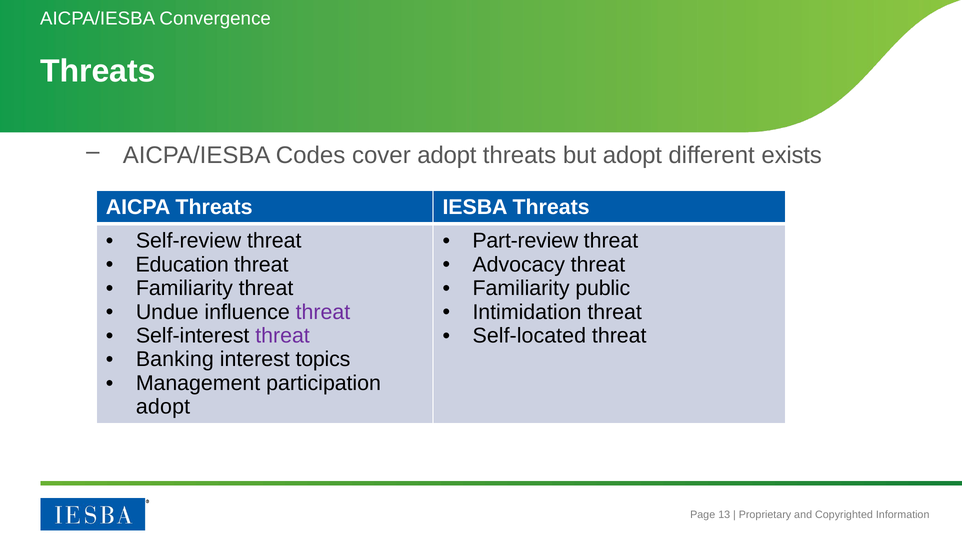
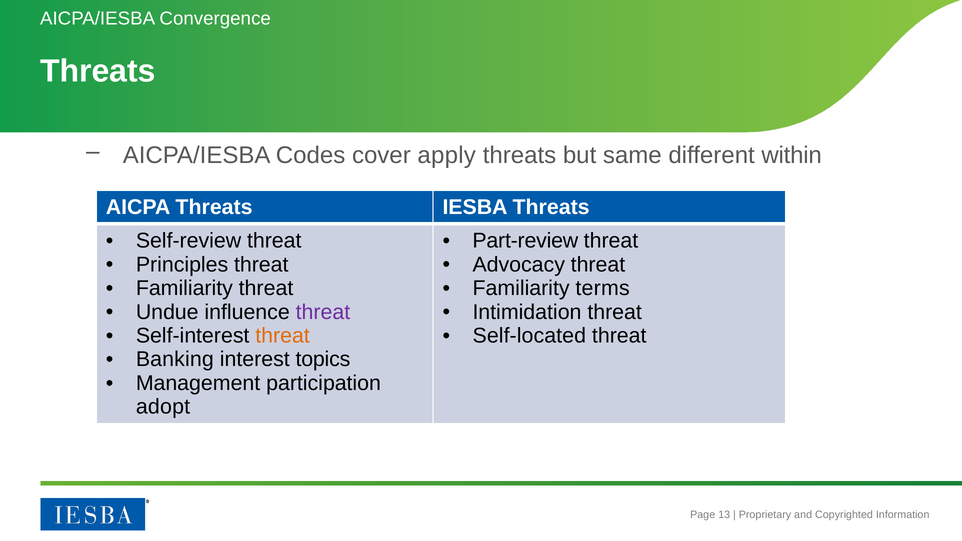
cover adopt: adopt -> apply (447, 155)
but adopt: adopt -> same (632, 155)
exists: exists -> within (792, 155)
Education: Education -> Principles (182, 265)
public: public -> terms (603, 288)
threat colour: purple -> orange (283, 336)
